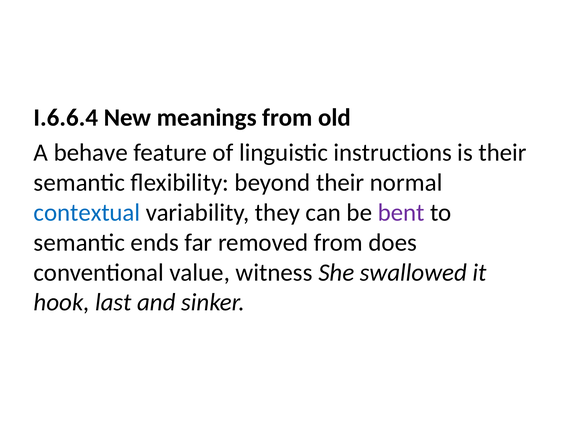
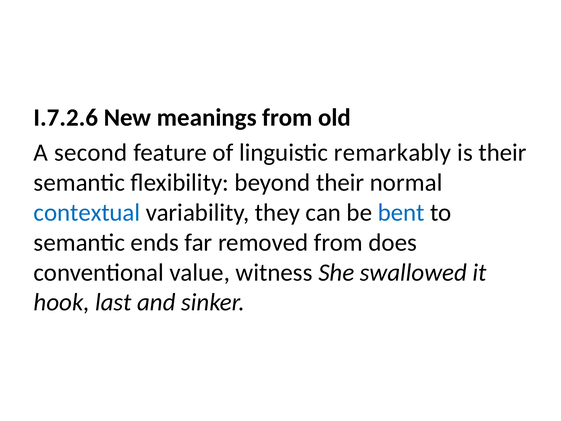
I.6.6.4: I.6.6.4 -> I.7.2.6 (66, 118)
behave: behave -> second (91, 153)
instructions: instructions -> remarkably (393, 153)
bent colour: purple -> blue (401, 212)
